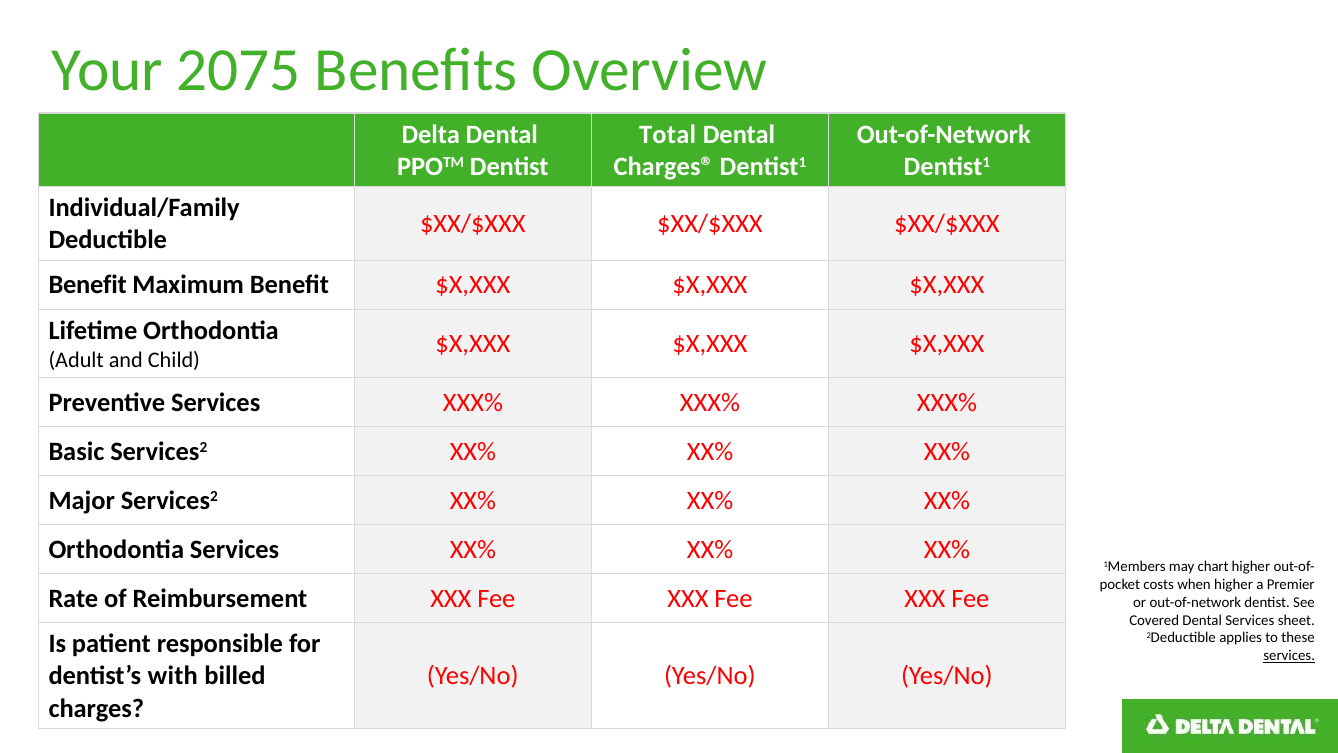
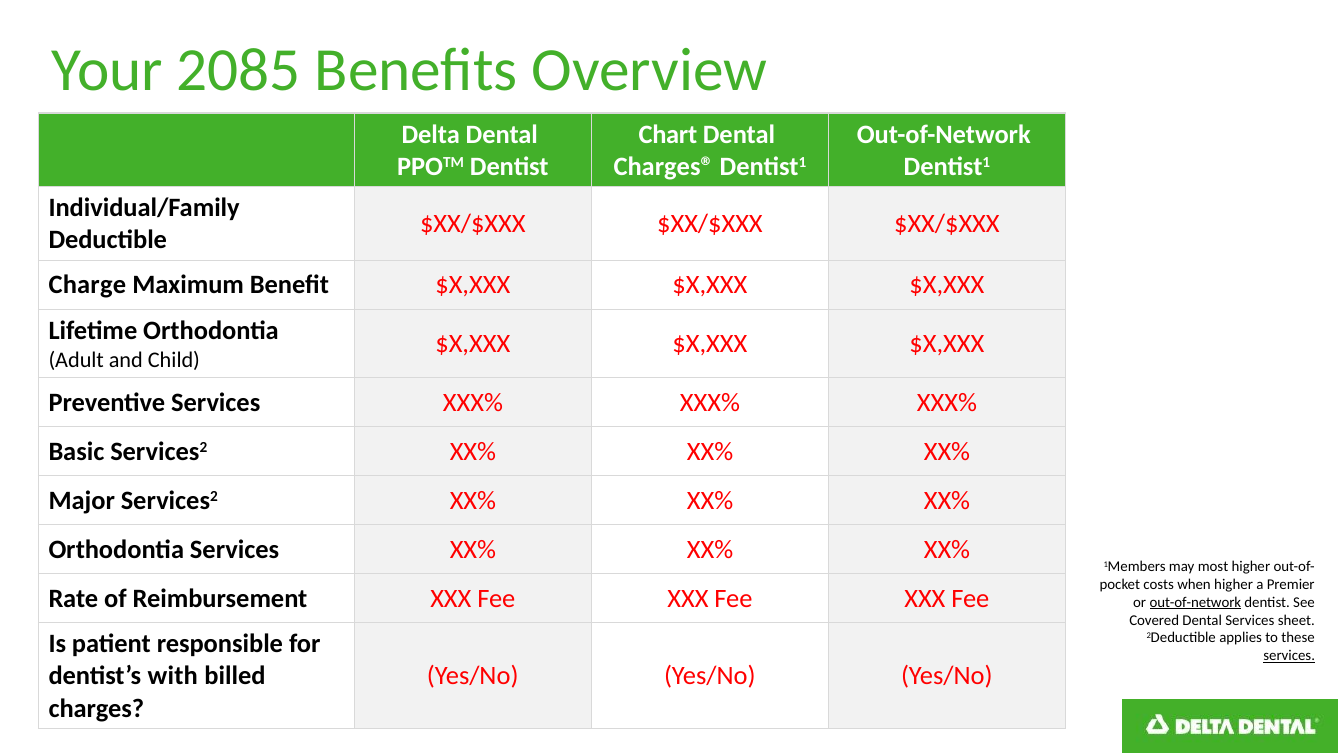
2075: 2075 -> 2085 (239, 70)
Total: Total -> Chart (668, 134)
Benefit: Benefit -> Charge (87, 285)
chart: chart -> most (1213, 566)
out-of-network underline: none -> present (1195, 602)
